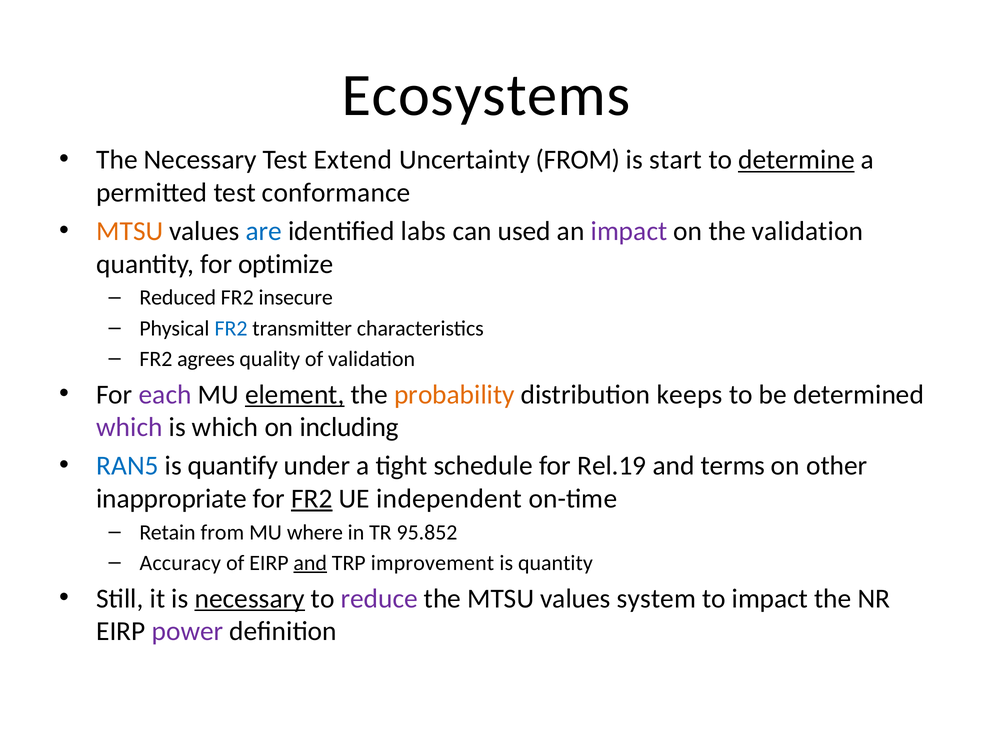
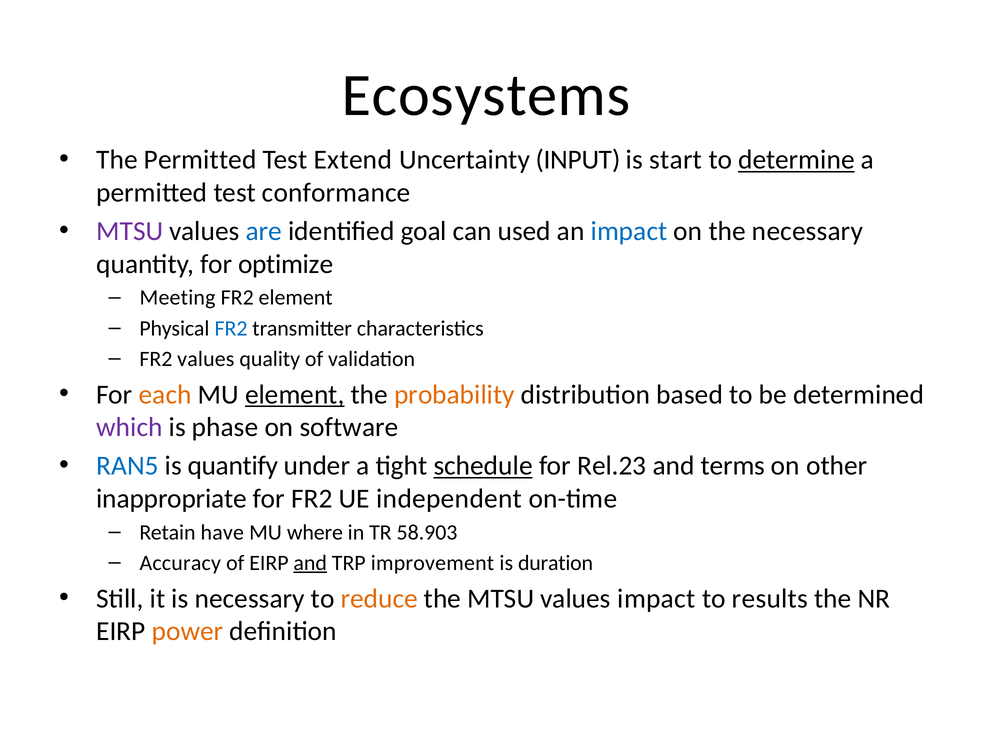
The Necessary: Necessary -> Permitted (200, 160)
Uncertainty FROM: FROM -> INPUT (578, 160)
MTSU colour: orange -> purple (130, 231)
labs: labs -> goal (424, 231)
impact colour: purple -> blue (629, 231)
the validation: validation -> necessary (808, 231)
Reduced: Reduced -> Meeting (178, 298)
FR2 insecure: insecure -> element (296, 298)
FR2 agrees: agrees -> values (206, 359)
each colour: purple -> orange (165, 395)
keeps: keeps -> based (690, 395)
is which: which -> phase (225, 428)
including: including -> software (349, 428)
schedule underline: none -> present (483, 466)
Rel.19: Rel.19 -> Rel.23 (612, 466)
FR2 underline: present -> none (312, 499)
Retain from: from -> have (222, 533)
95.852: 95.852 -> 58.903 (427, 533)
is quantity: quantity -> duration (556, 563)
necessary underline: present -> none (250, 599)
reduce colour: purple -> orange (379, 599)
values system: system -> impact (656, 599)
to impact: impact -> results (770, 599)
power colour: purple -> orange (188, 632)
